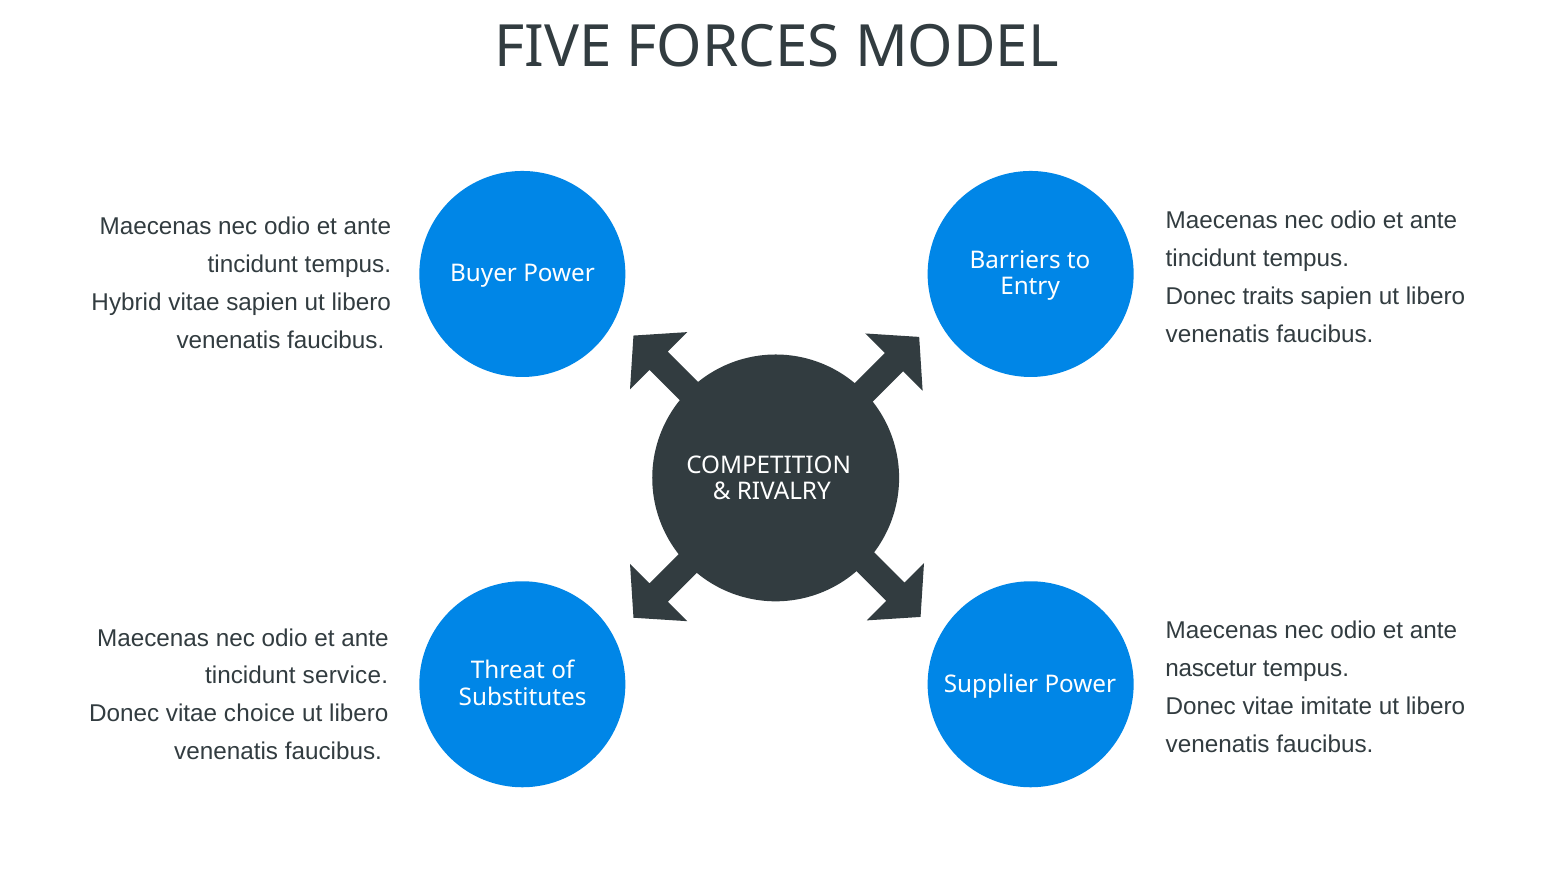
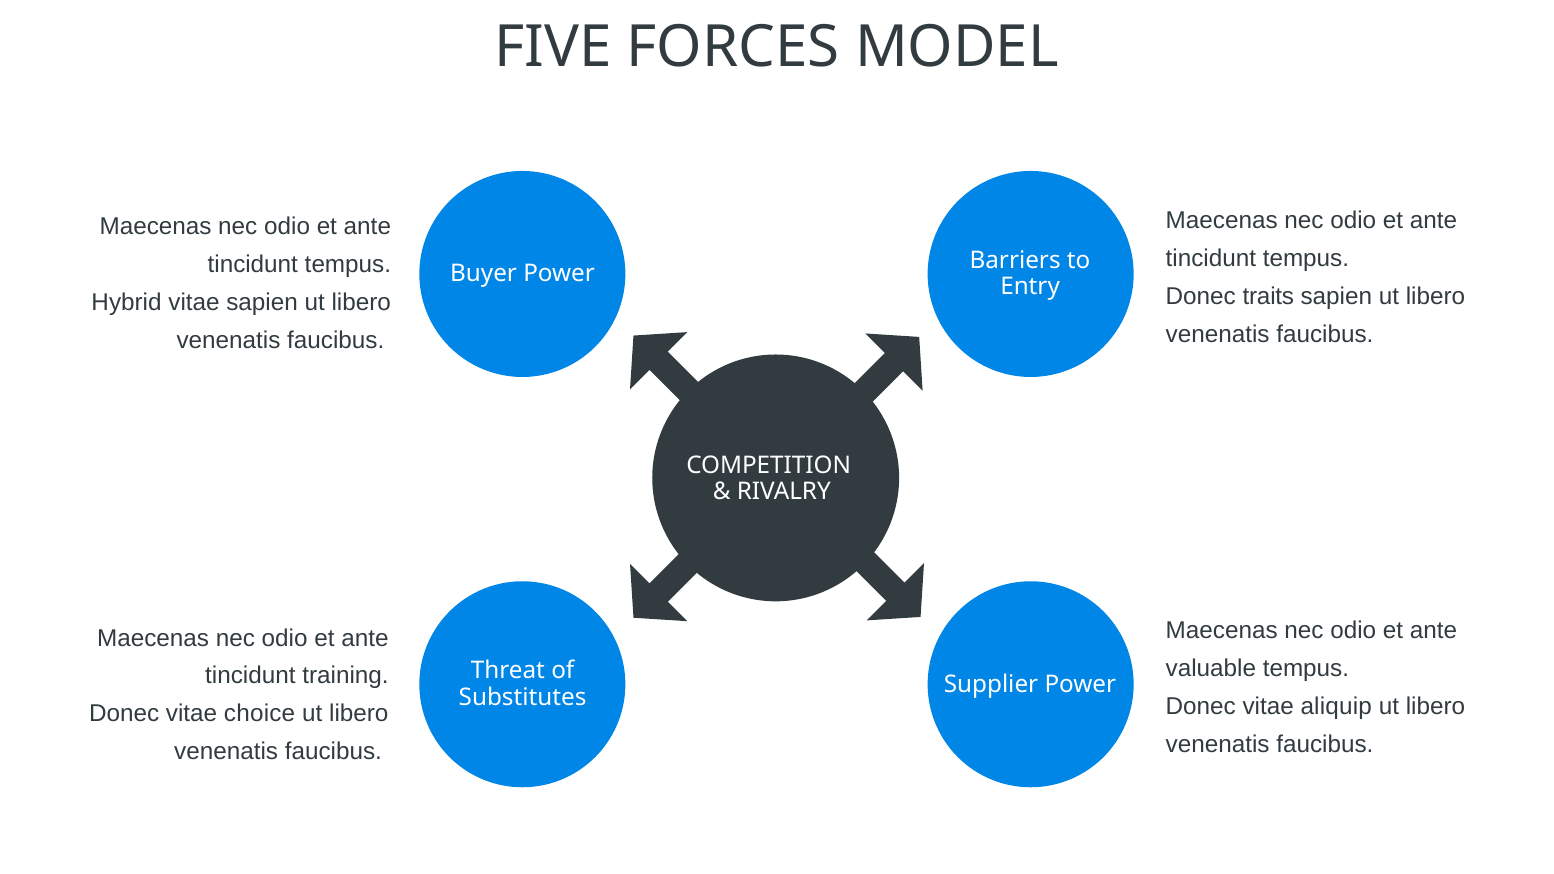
nascetur: nascetur -> valuable (1211, 669)
service: service -> training (345, 676)
imitate: imitate -> aliquip (1336, 707)
